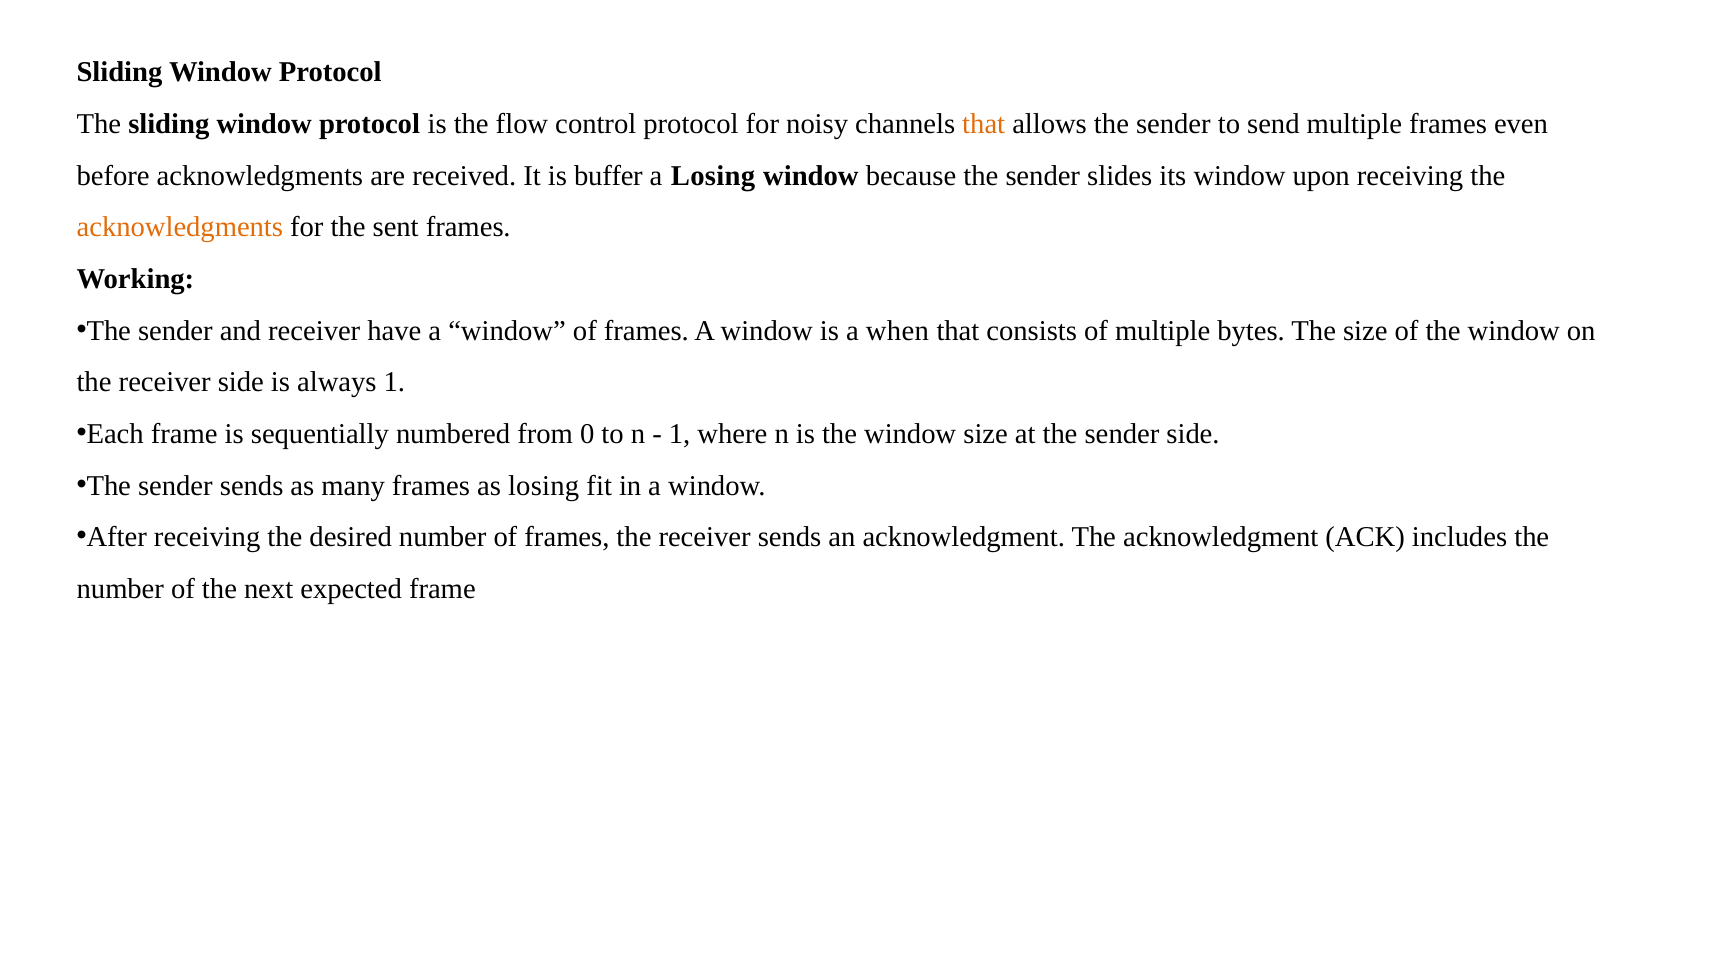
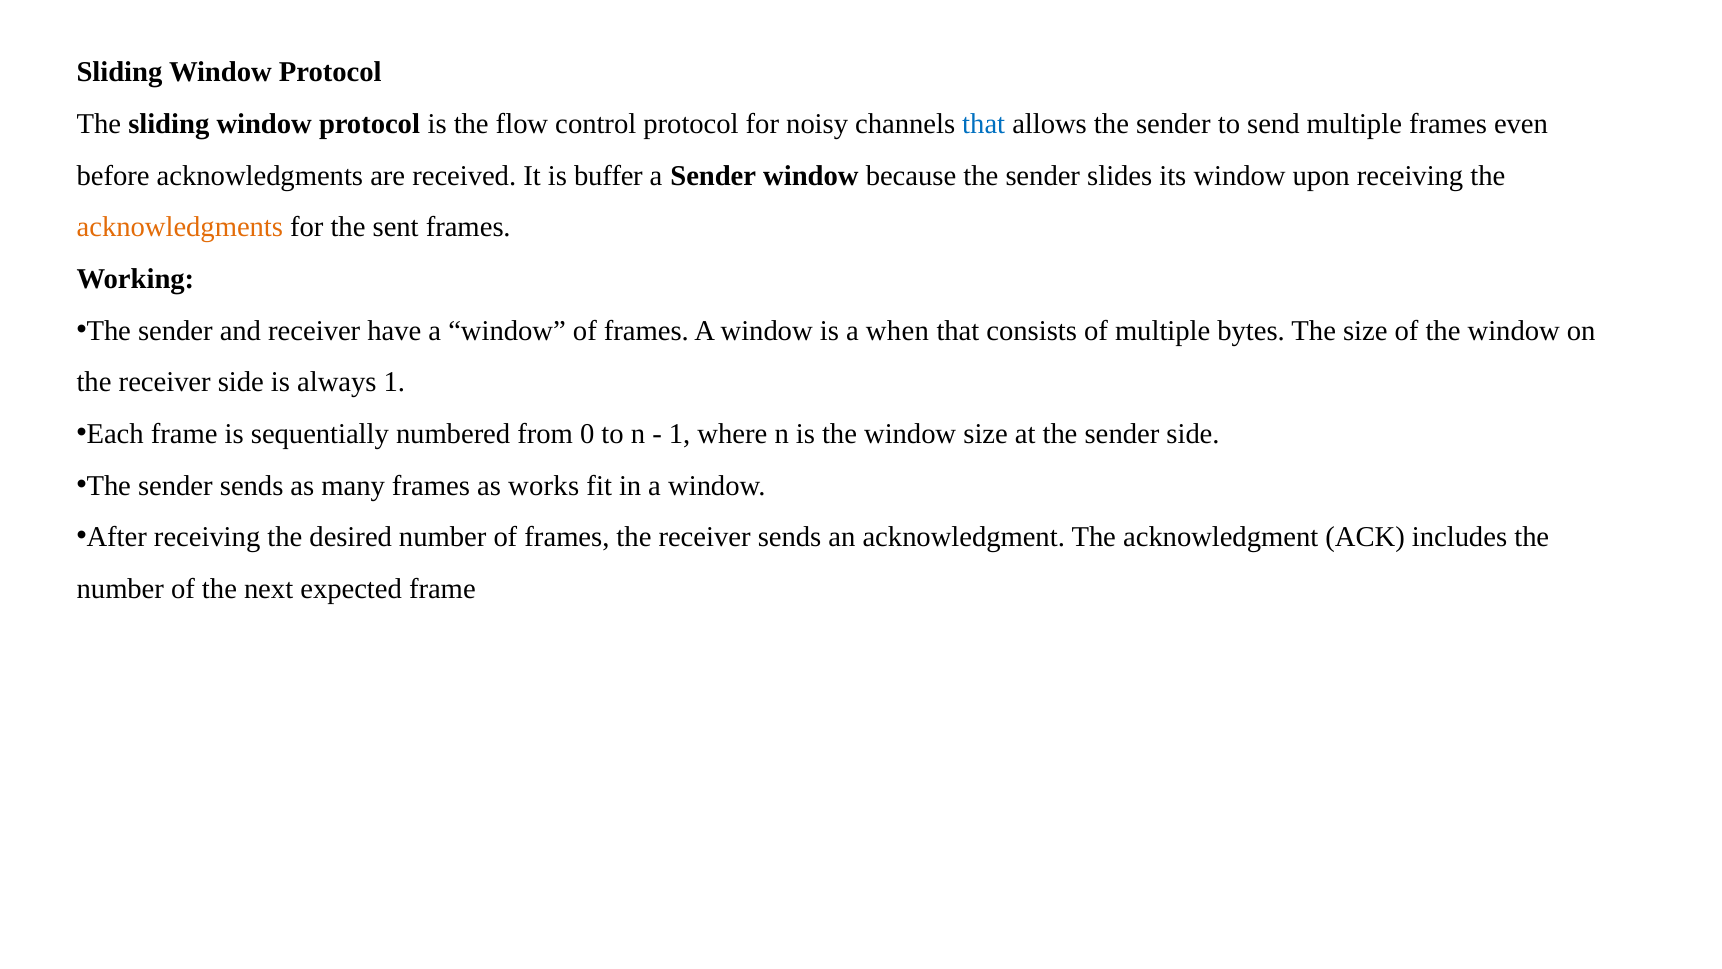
that colour: orange -> blue (984, 124)
a Losing: Losing -> Sender (713, 176)
as losing: losing -> works (544, 485)
